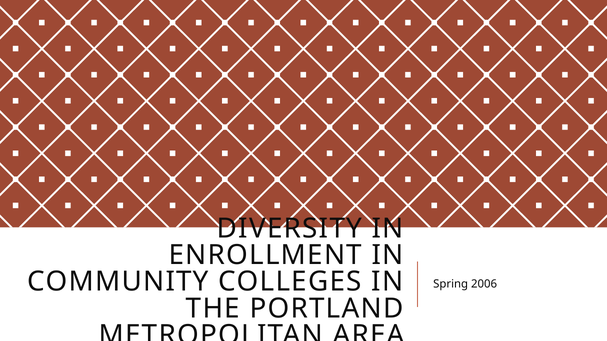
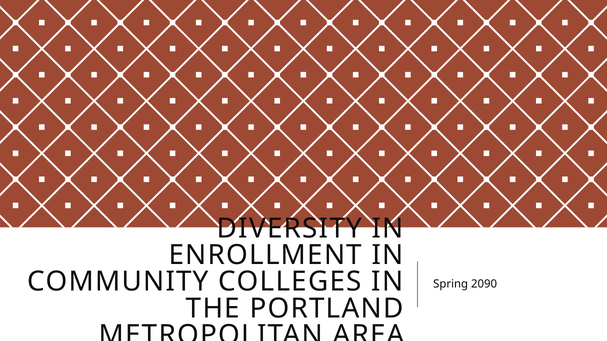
2006: 2006 -> 2090 (484, 284)
